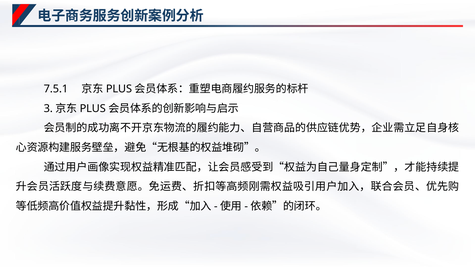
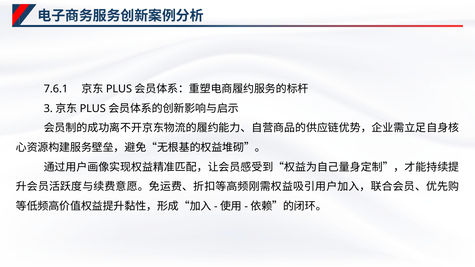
7.5.1: 7.5.1 -> 7.6.1 (56, 89)
